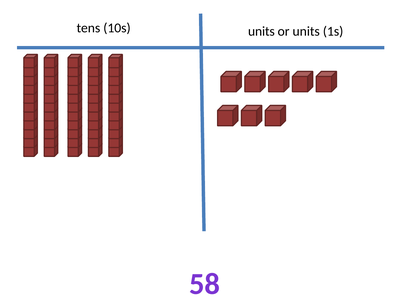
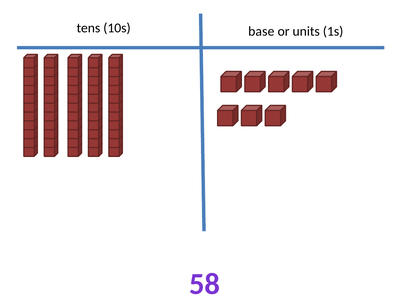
10s units: units -> base (261, 32)
